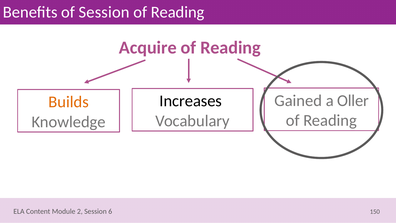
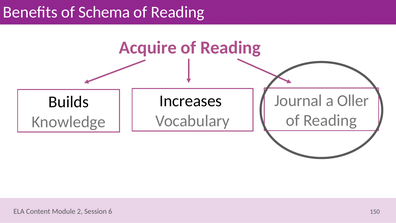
of Session: Session -> Schema (104, 12)
Gained: Gained -> Journal (298, 100)
Builds colour: orange -> black (69, 102)
